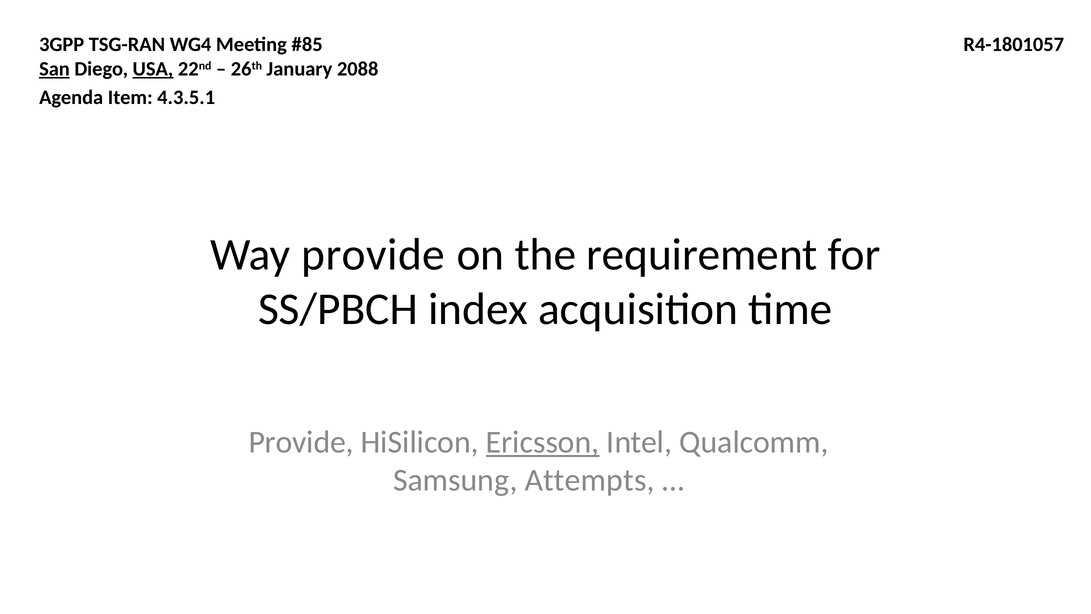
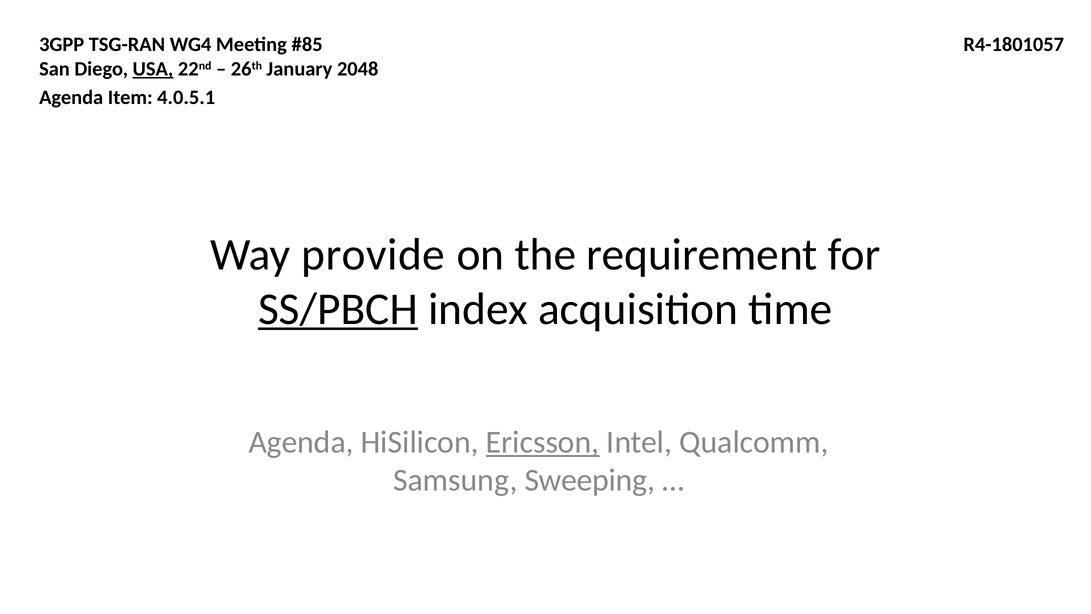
San underline: present -> none (54, 69)
2088: 2088 -> 2048 (358, 69)
4.3.5.1: 4.3.5.1 -> 4.0.5.1 (186, 98)
SS/PBCH underline: none -> present (338, 309)
Provide: Provide -> Agenda (301, 442)
Attempts: Attempts -> Sweeping (590, 480)
